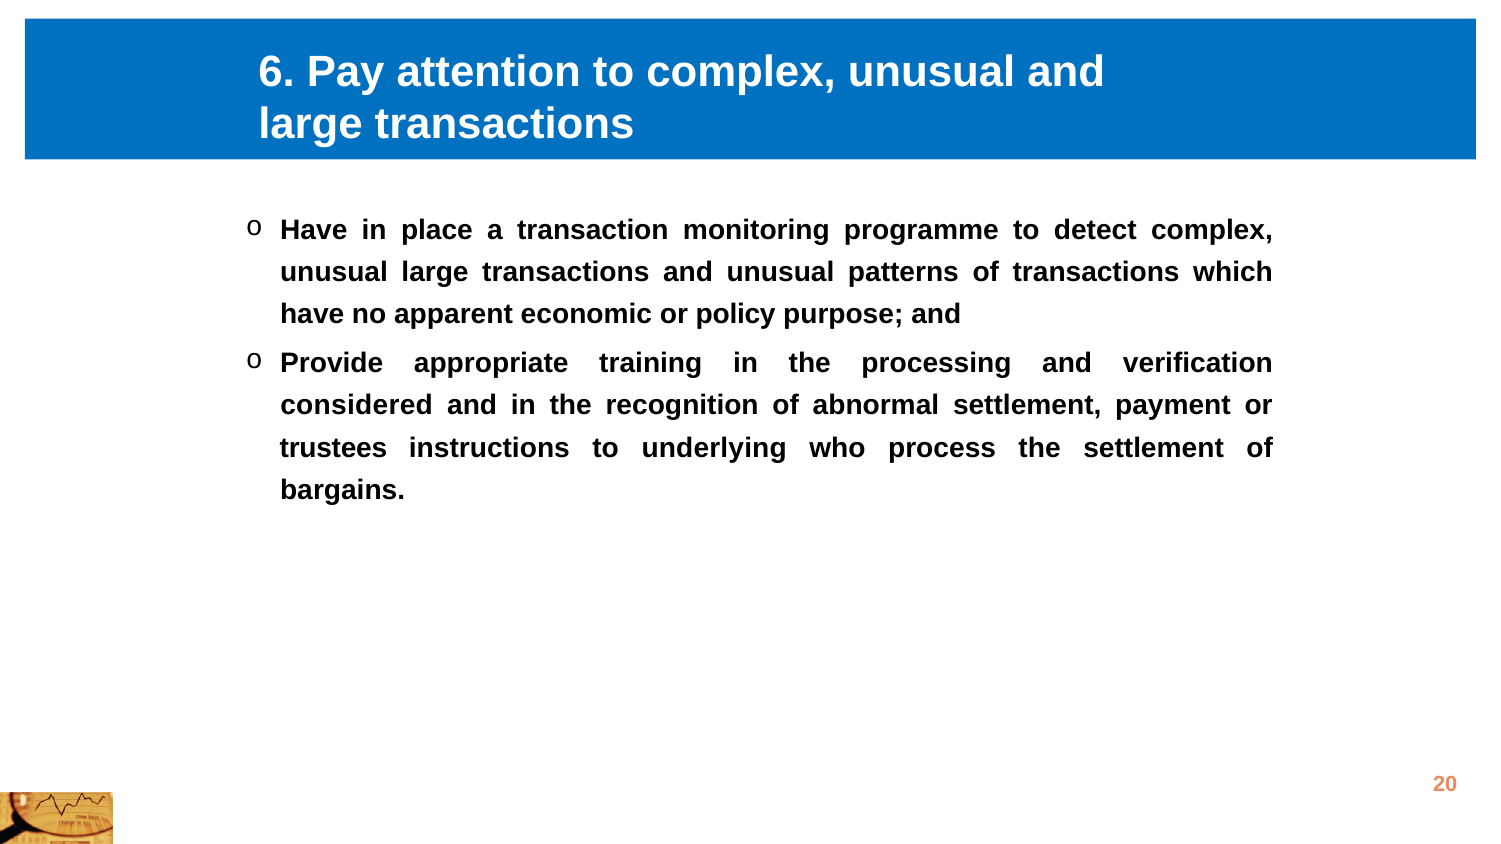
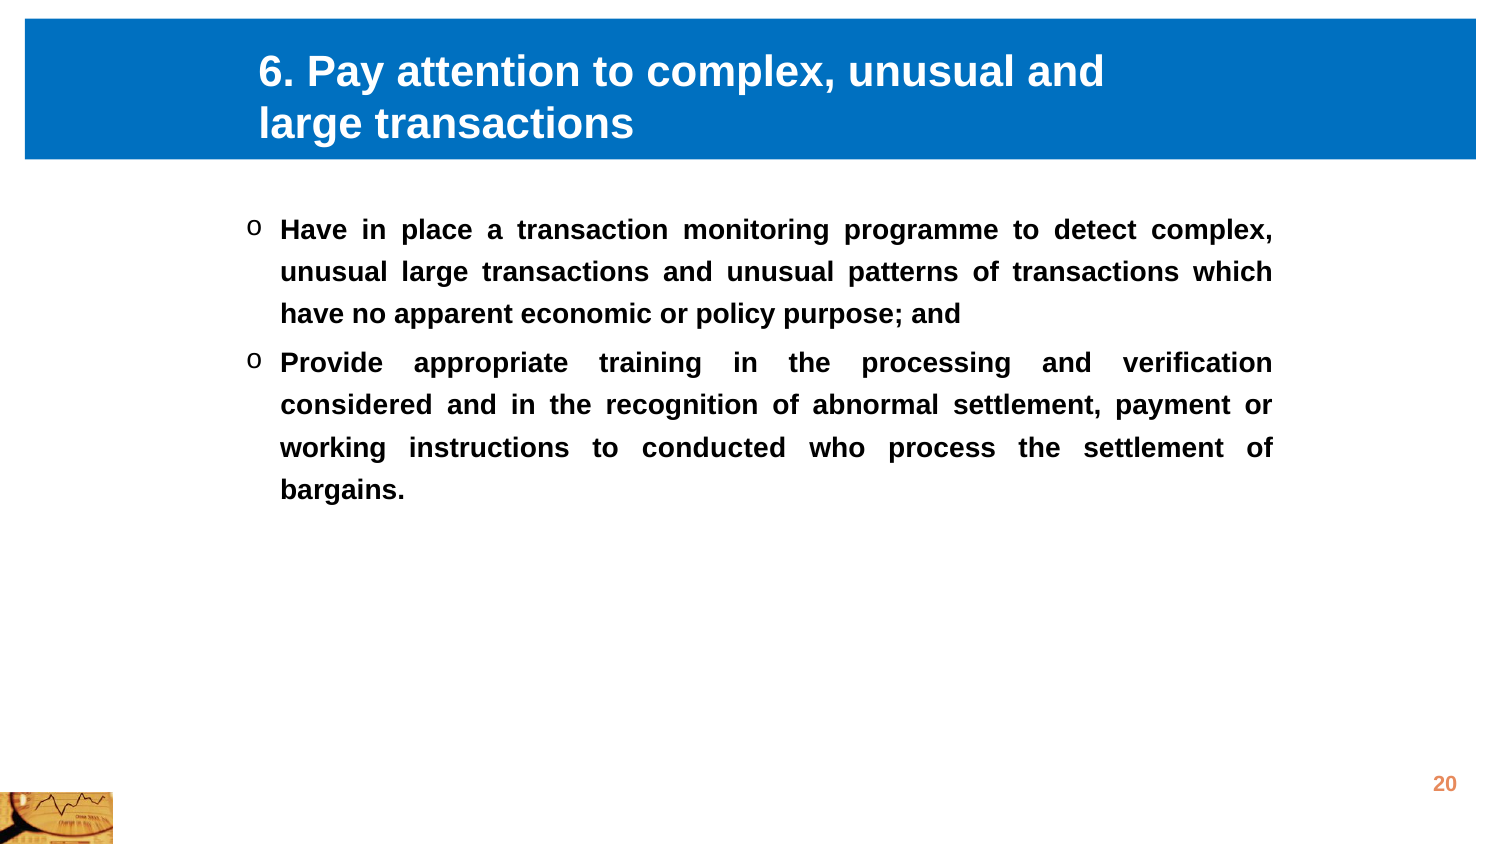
trustees: trustees -> working (333, 448)
underlying: underlying -> conducted (714, 448)
